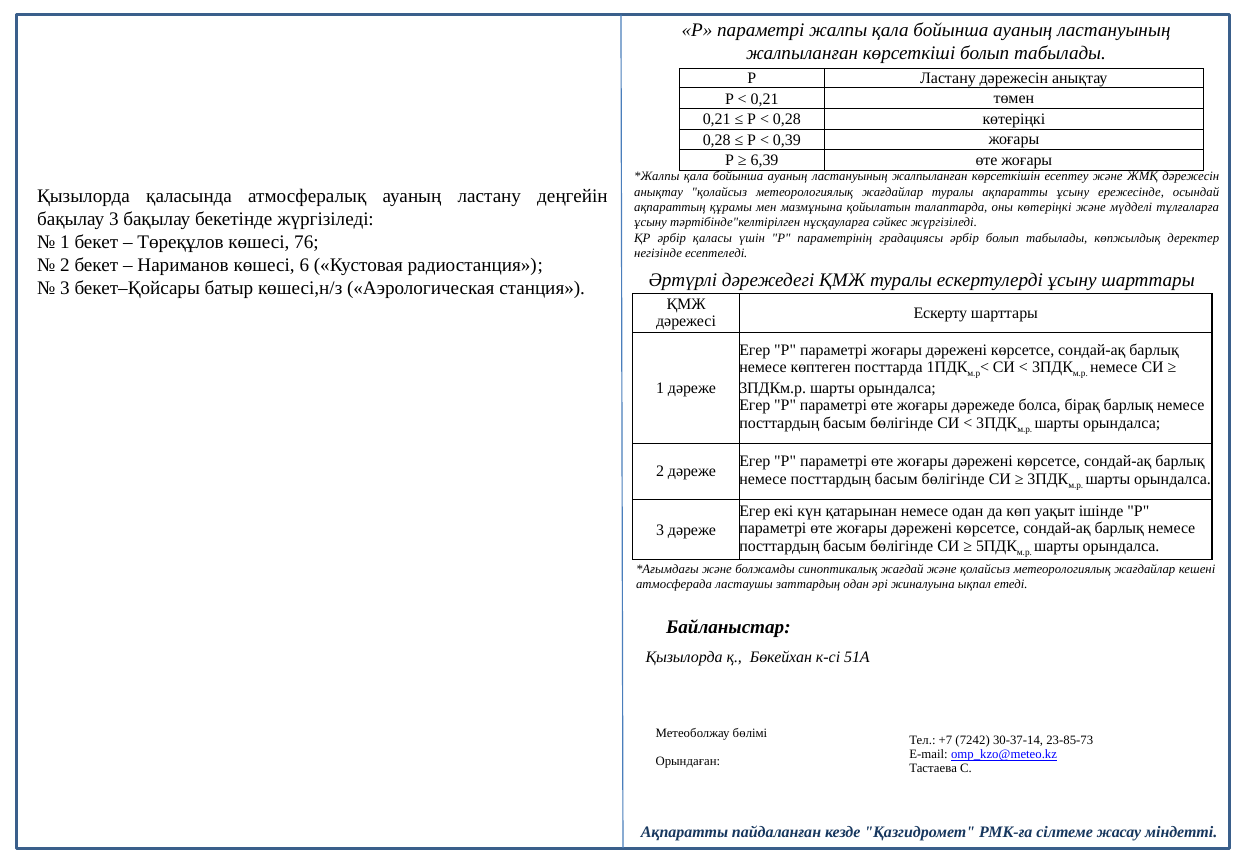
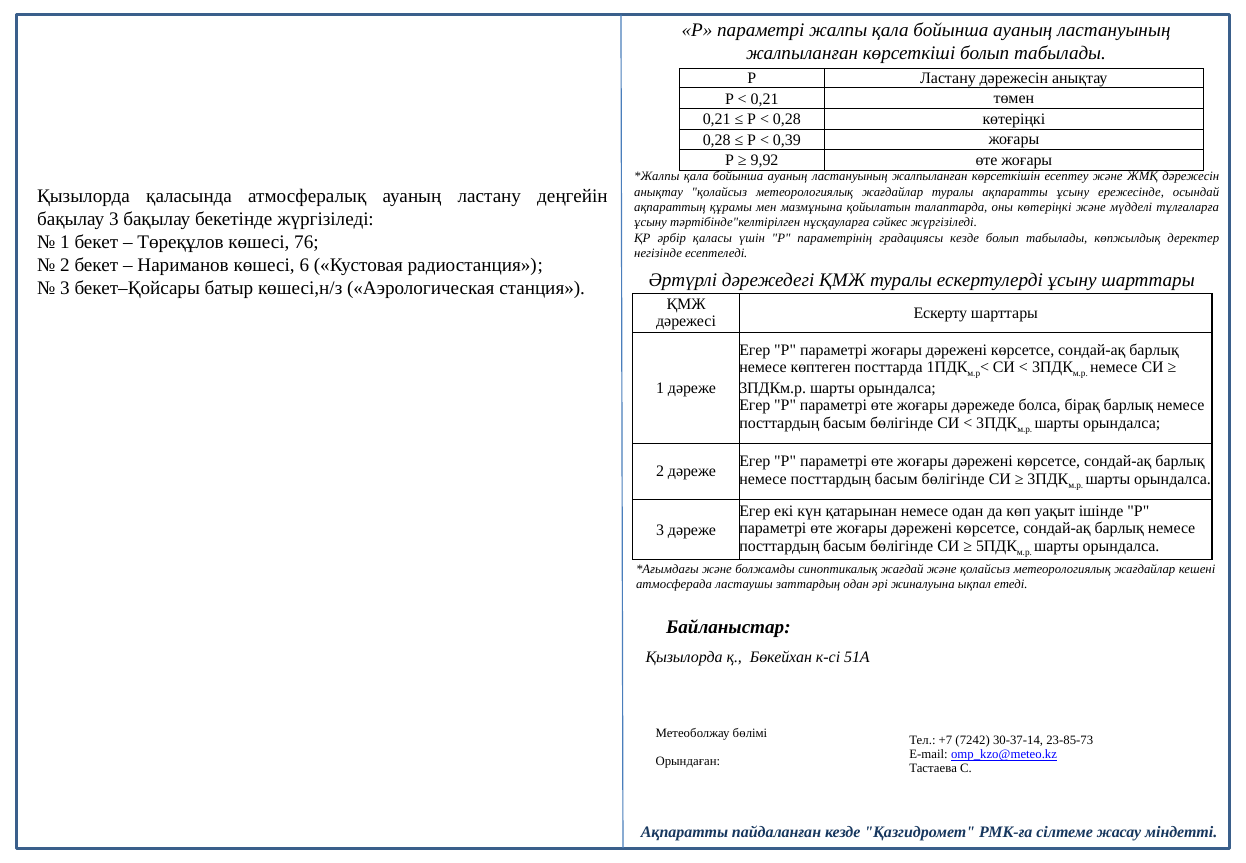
6,39: 6,39 -> 9,92 (765, 160)
градациясы әрбір: әрбір -> кезде (965, 238)
